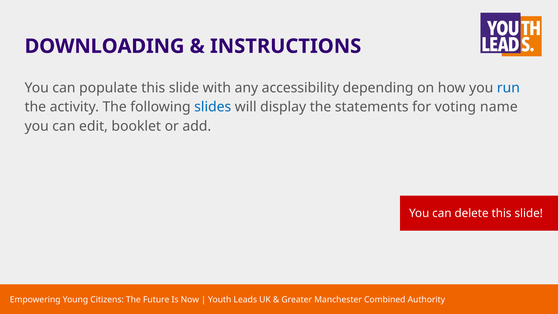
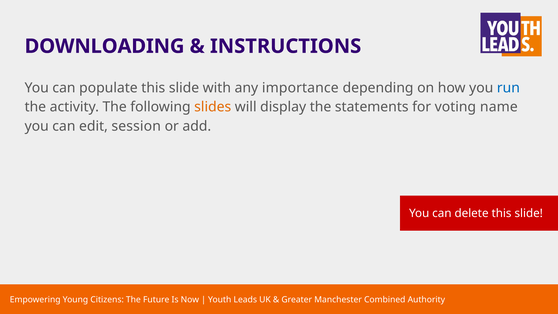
accessibility: accessibility -> importance (300, 88)
slides colour: blue -> orange (213, 107)
booklet: booklet -> session (136, 126)
